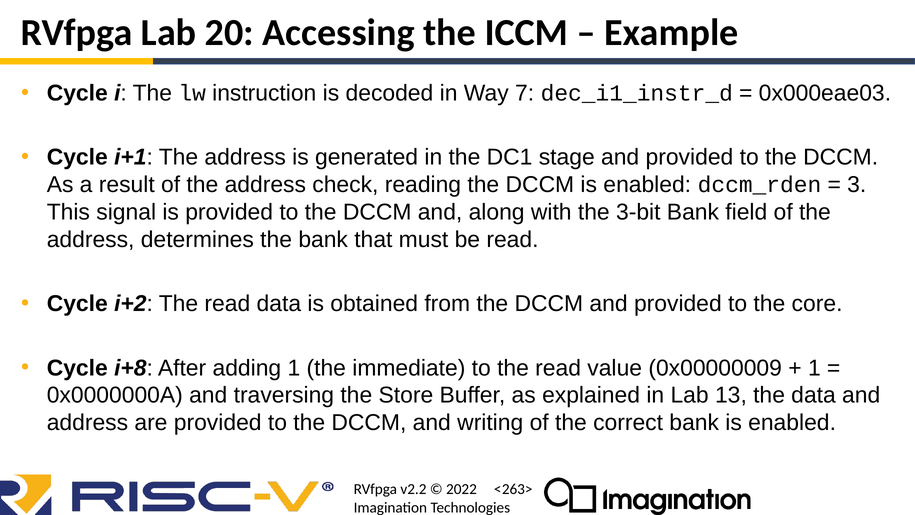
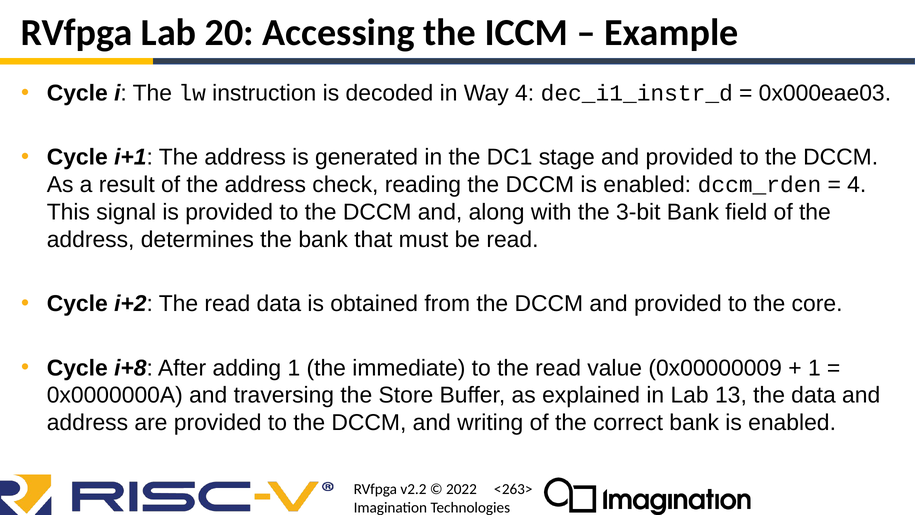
Way 7: 7 -> 4 (525, 93)
3: 3 -> 4 (857, 185)
